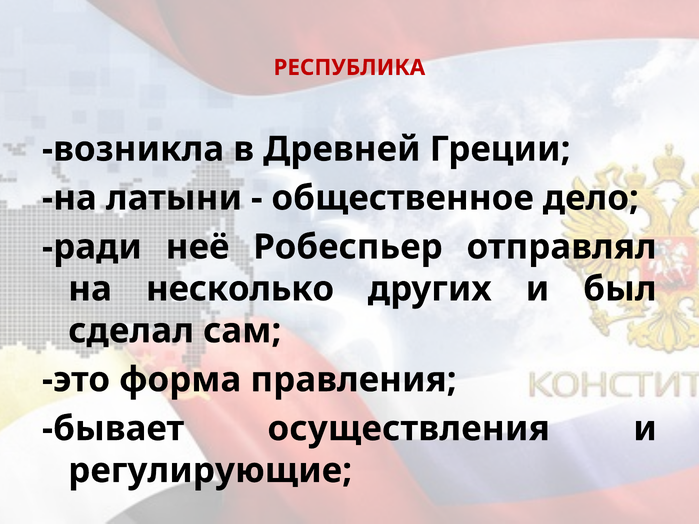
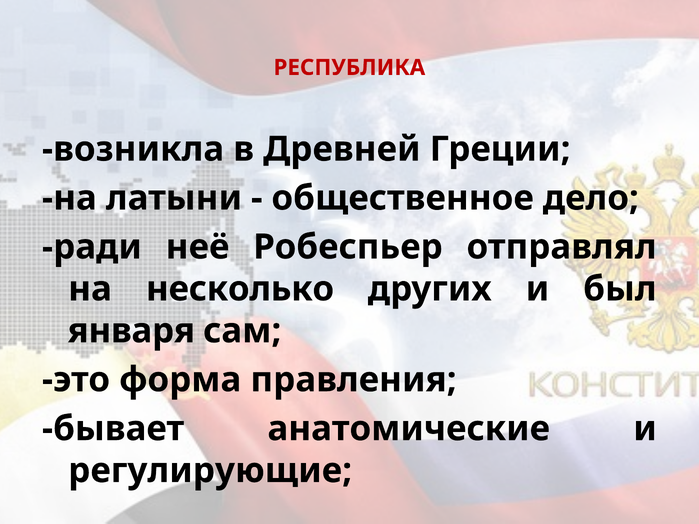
сделал: сделал -> января (131, 331)
осуществления: осуществления -> анатомические (409, 429)
